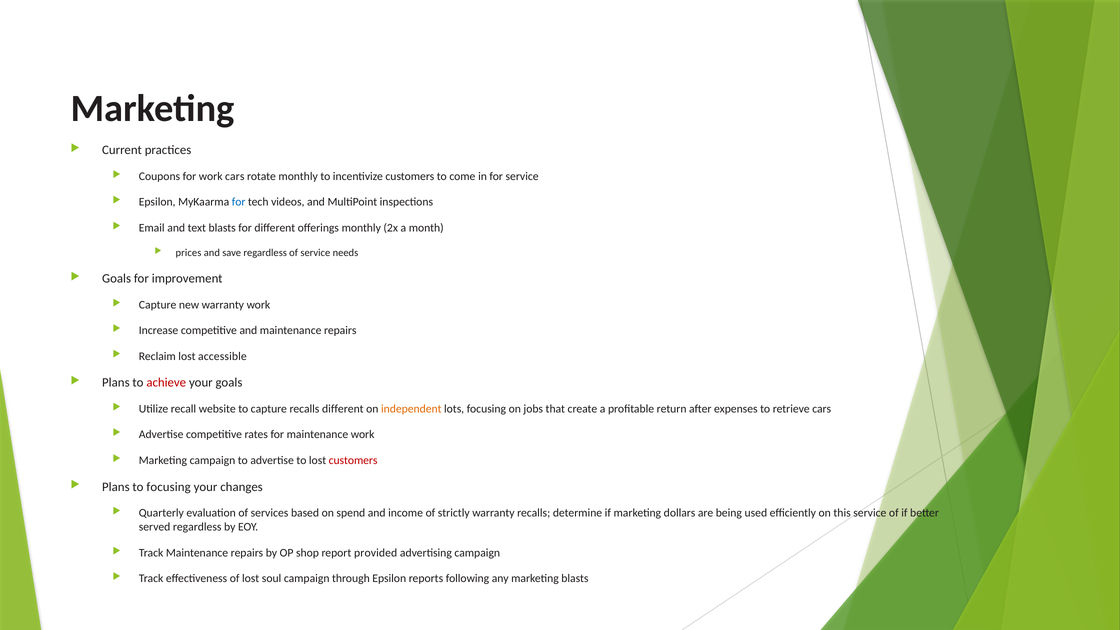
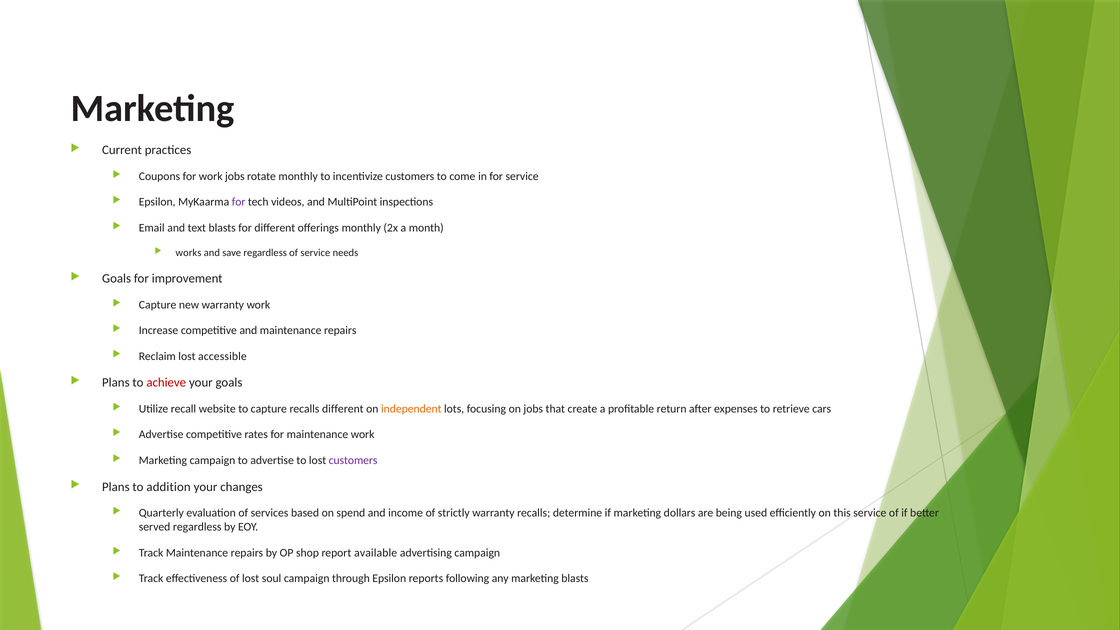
work cars: cars -> jobs (235, 176)
for colour: blue -> purple (239, 202)
prices: prices -> works (189, 253)
customers colour: red -> purple (353, 460)
to focusing: focusing -> addition (169, 487)
provided: provided -> available (376, 553)
